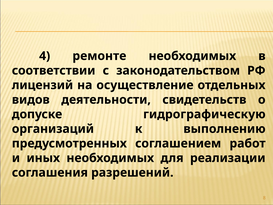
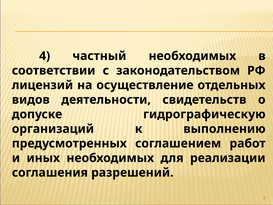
ремонте: ремонте -> частный (99, 56)
